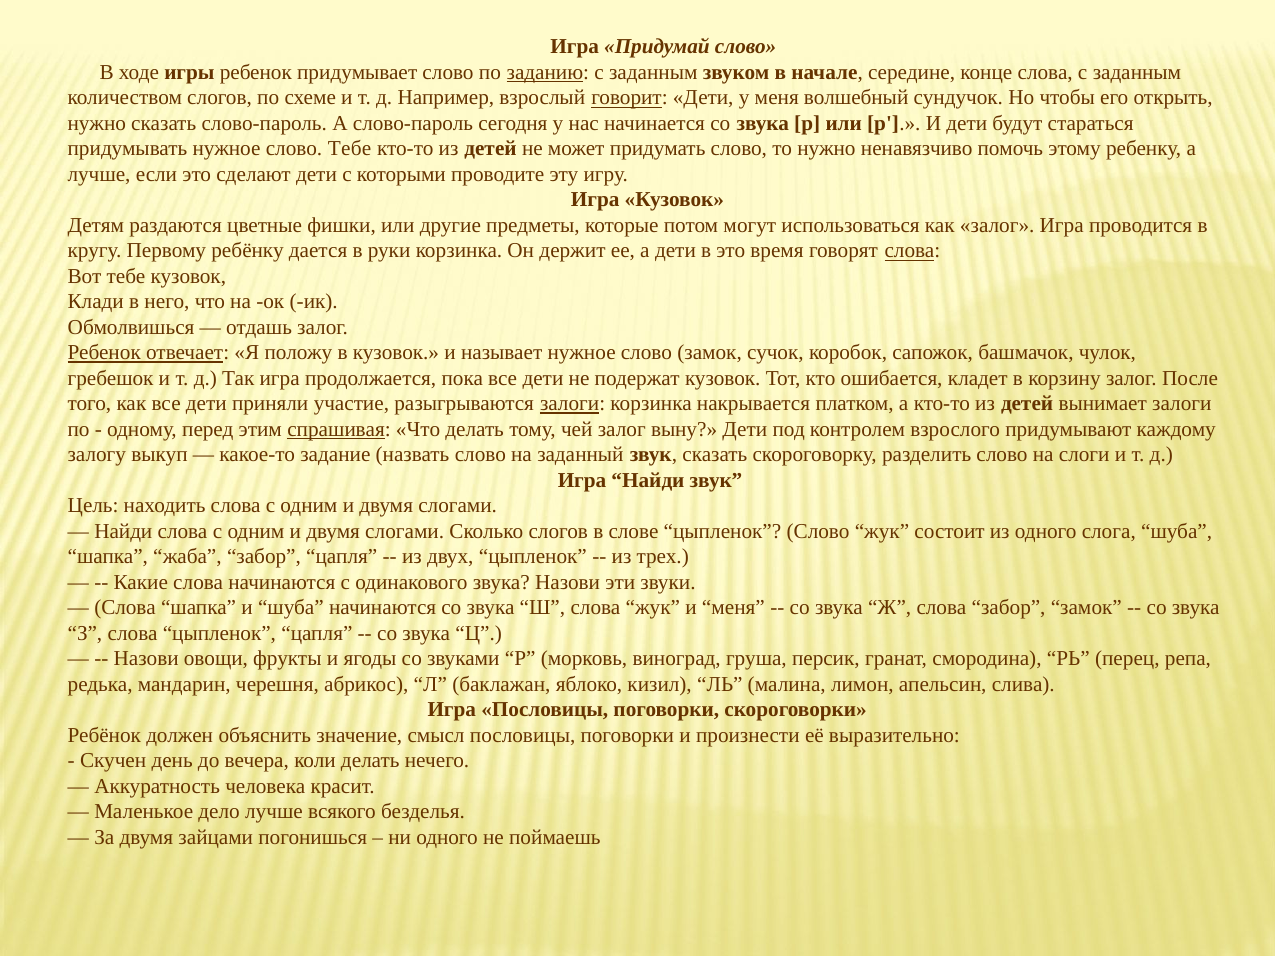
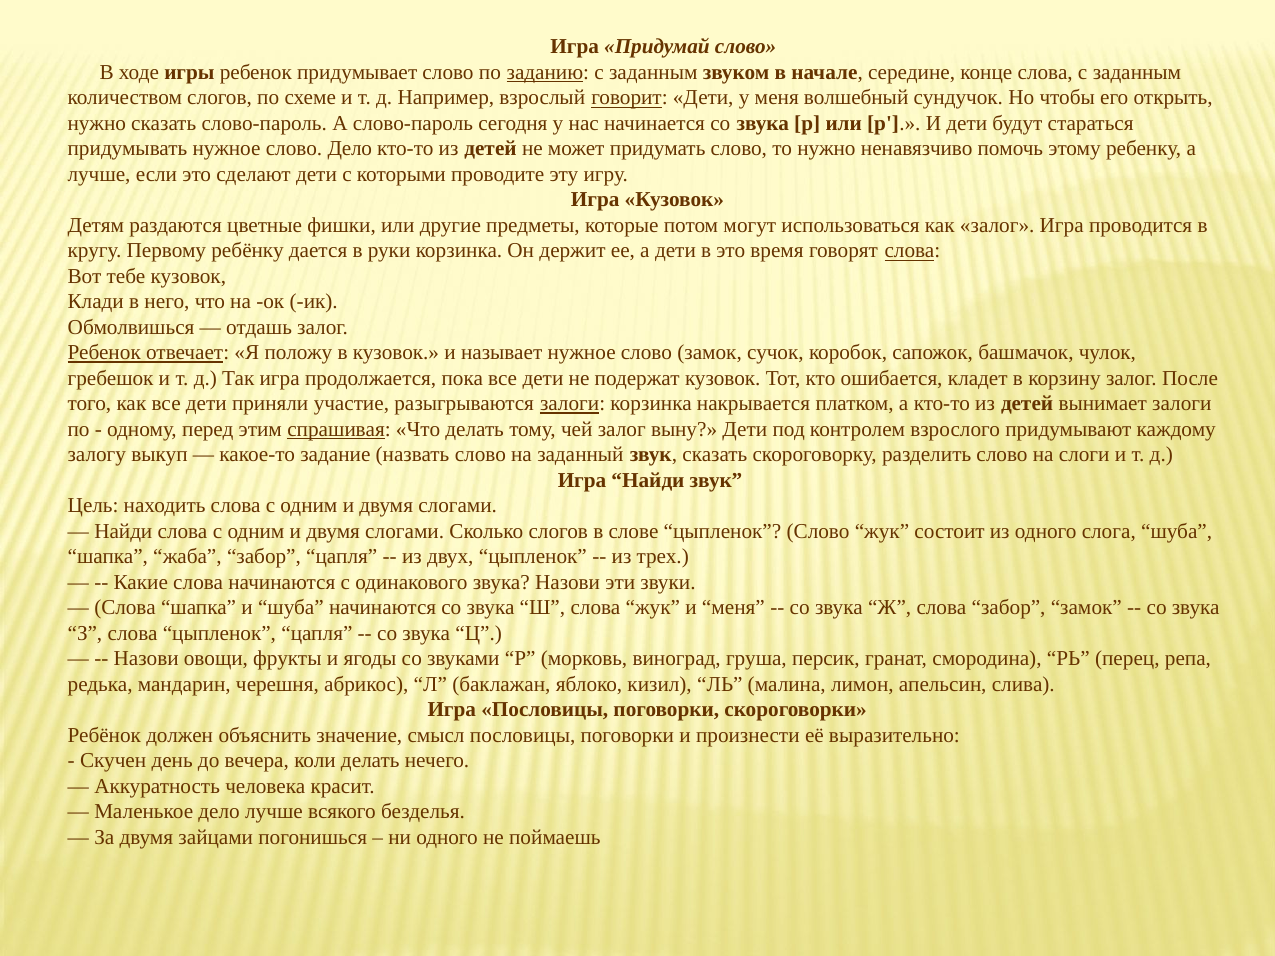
слово Тебе: Тебе -> Дело (350, 149)
